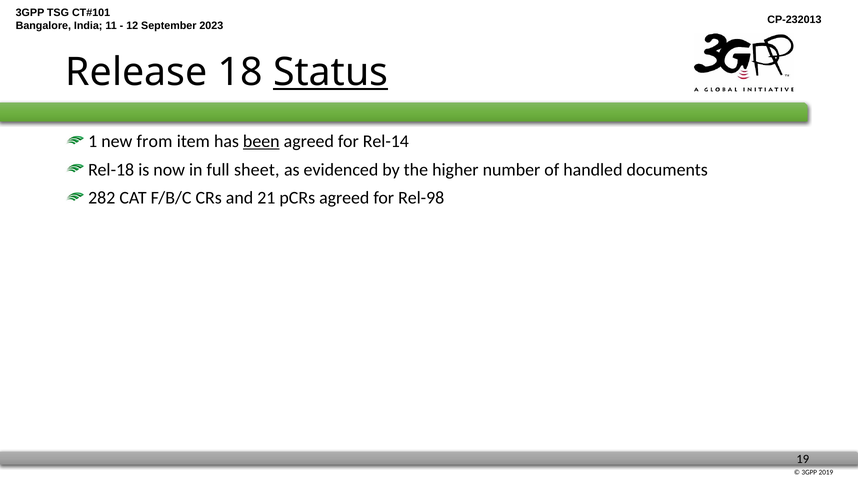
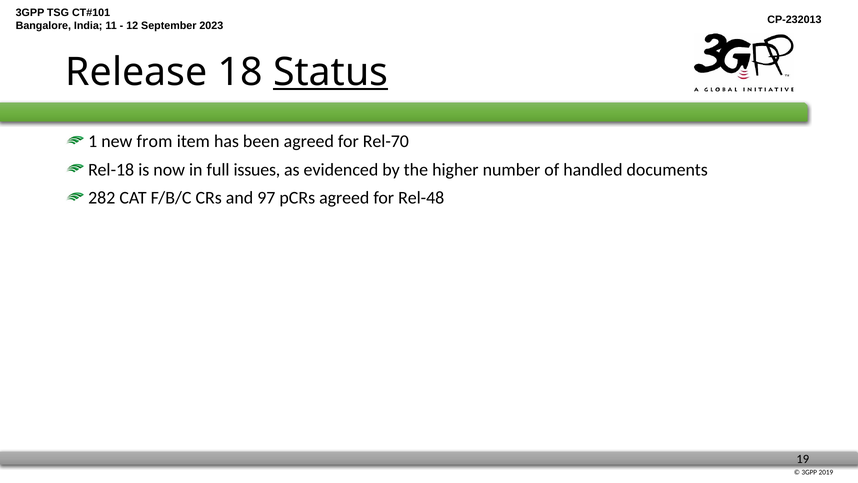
been underline: present -> none (261, 141)
Rel-14: Rel-14 -> Rel-70 (386, 141)
sheet: sheet -> issues (257, 169)
21: 21 -> 97 (266, 198)
Rel-98: Rel-98 -> Rel-48 (421, 198)
